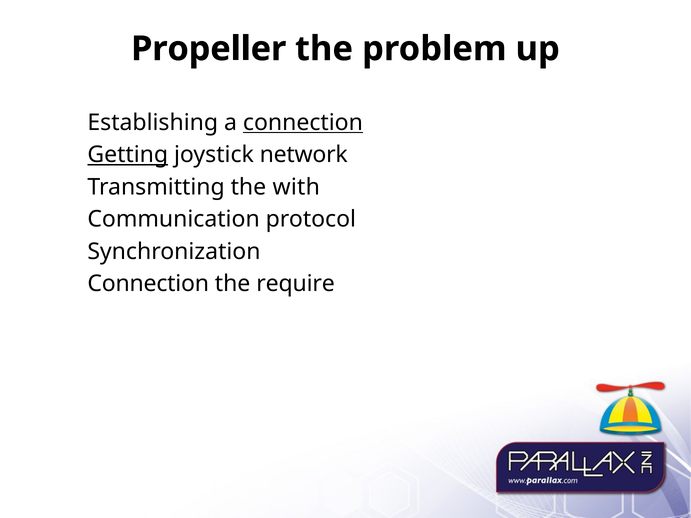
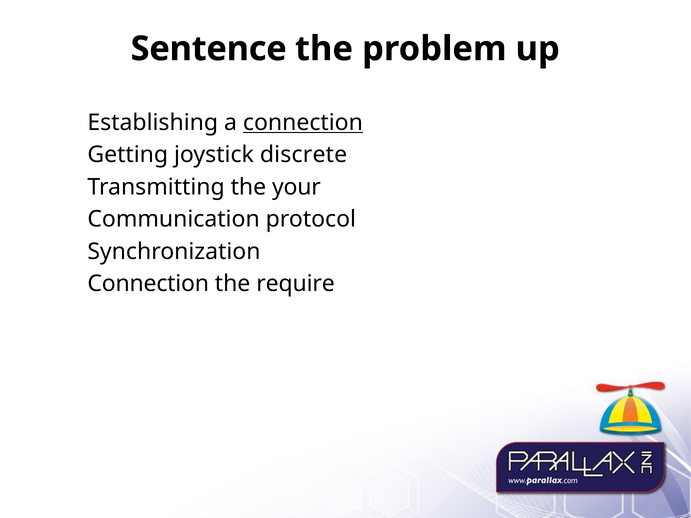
Propeller: Propeller -> Sentence (209, 49)
Getting underline: present -> none (128, 155)
network: network -> discrete (304, 155)
with: with -> your (296, 187)
